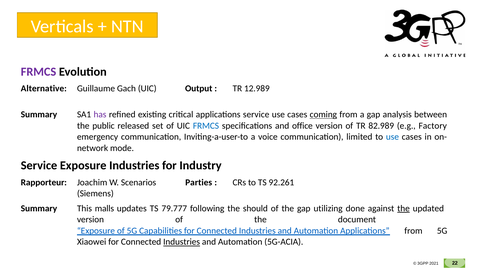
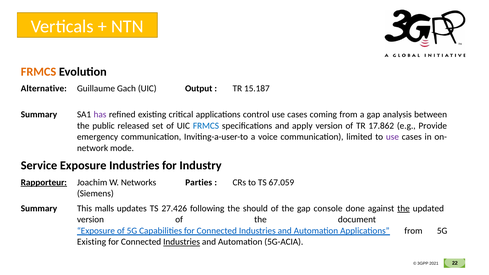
FRMCS colour: purple -> orange (39, 72)
12.989: 12.989 -> 15.187 (257, 88)
applications service: service -> control (256, 115)
coming underline: present -> none (323, 115)
office: office -> apply (302, 126)
82.989: 82.989 -> 17.862 (381, 126)
Factory: Factory -> Provide (433, 126)
use colour: blue -> purple (392, 137)
Rapporteur underline: none -> present (44, 182)
Scenarios: Scenarios -> Networks (139, 182)
92.261: 92.261 -> 67.059 (281, 182)
79.777: 79.777 -> 27.426 (174, 208)
utilizing: utilizing -> console (328, 208)
Xiaowei: Xiaowei -> Existing (92, 242)
